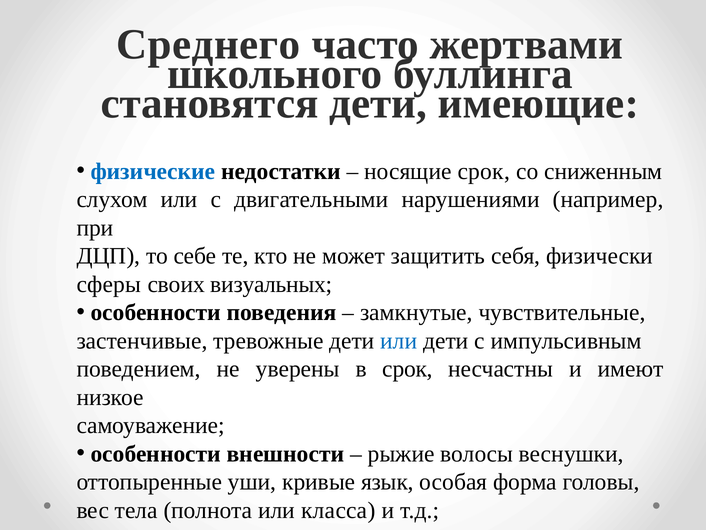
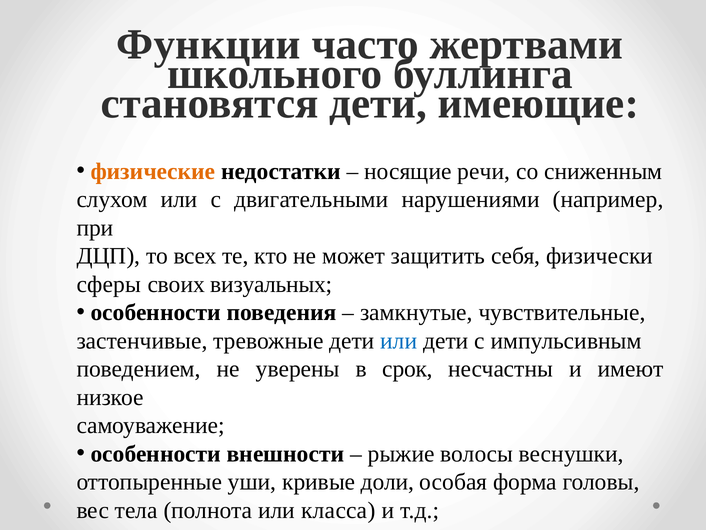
Среднего: Среднего -> Функции (208, 44)
физические colour: blue -> orange (153, 171)
носящие срок: срок -> речи (484, 171)
себе: себе -> всех (195, 256)
язык: язык -> доли (387, 482)
